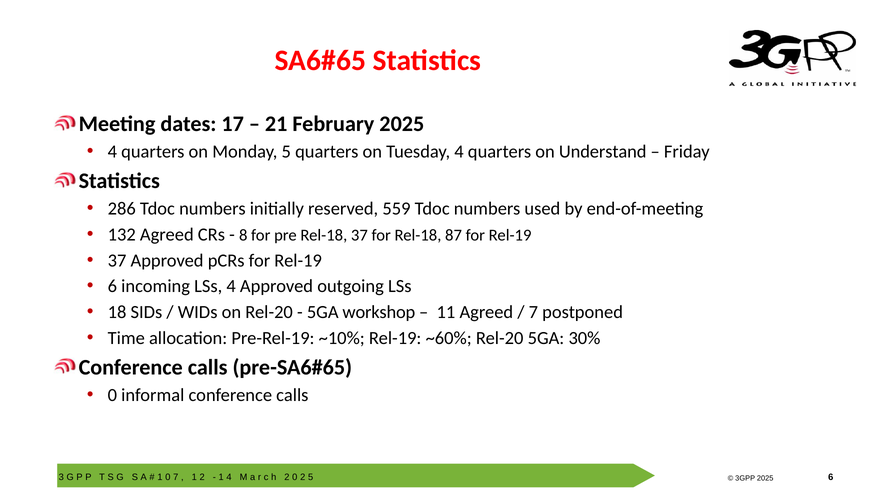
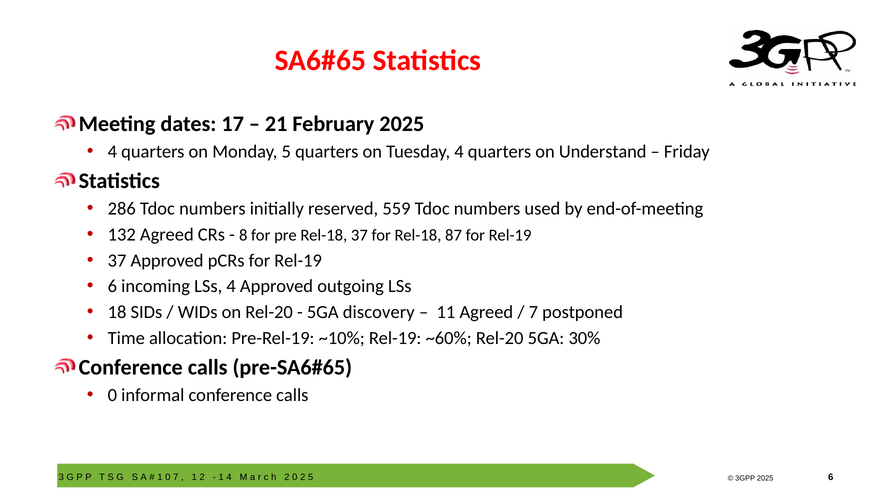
workshop: workshop -> discovery (379, 312)
